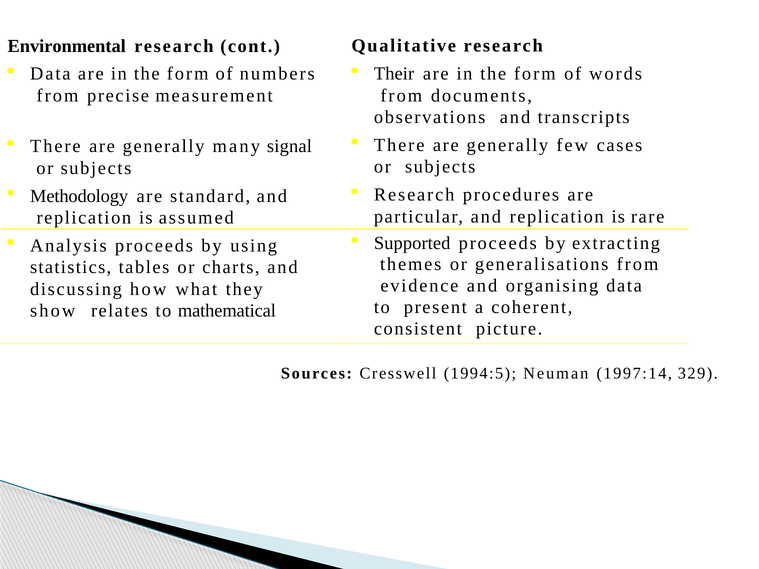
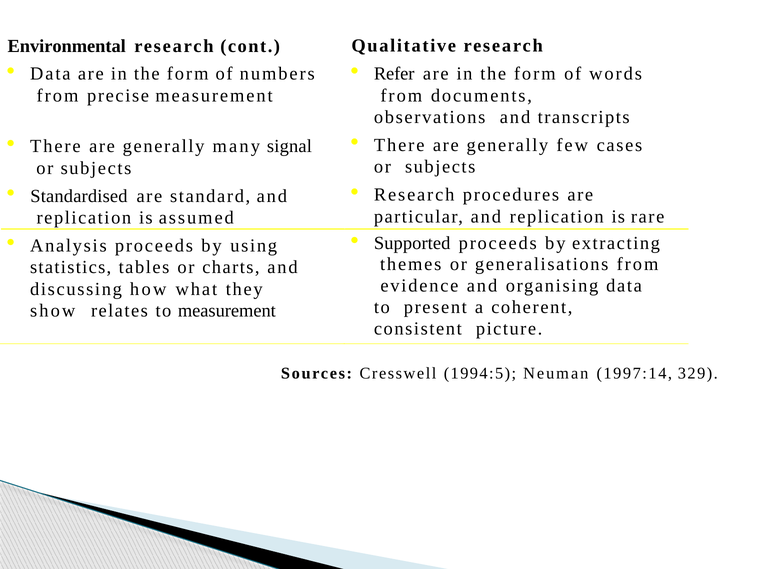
Their: Their -> Refer (394, 74)
Methodology: Methodology -> Standardised (79, 196)
to mathematical: mathematical -> measurement (227, 311)
